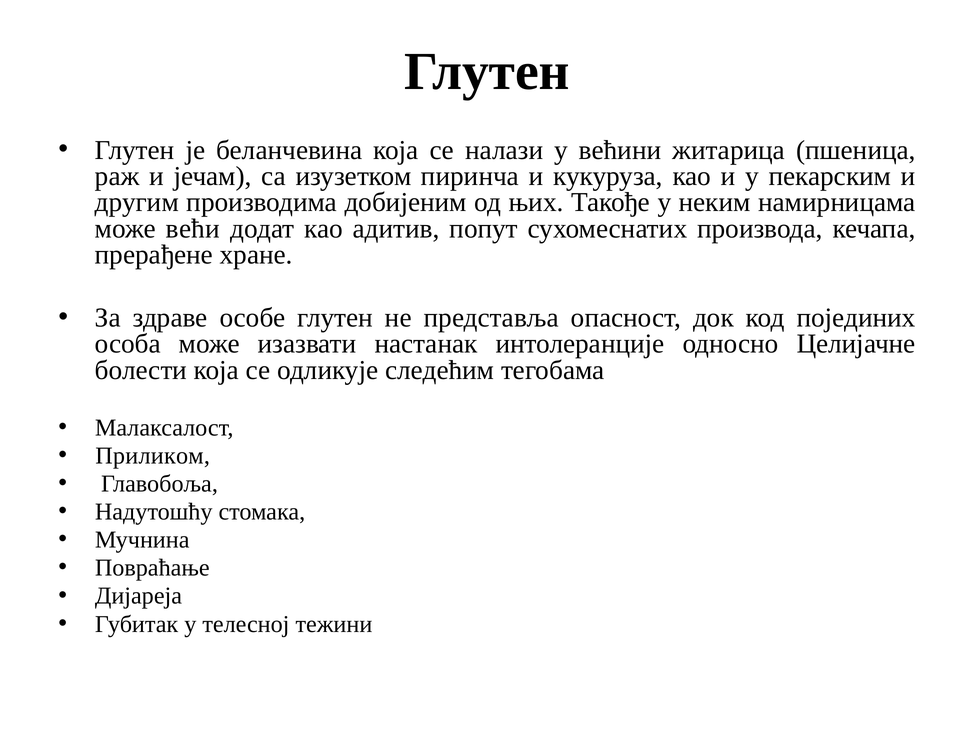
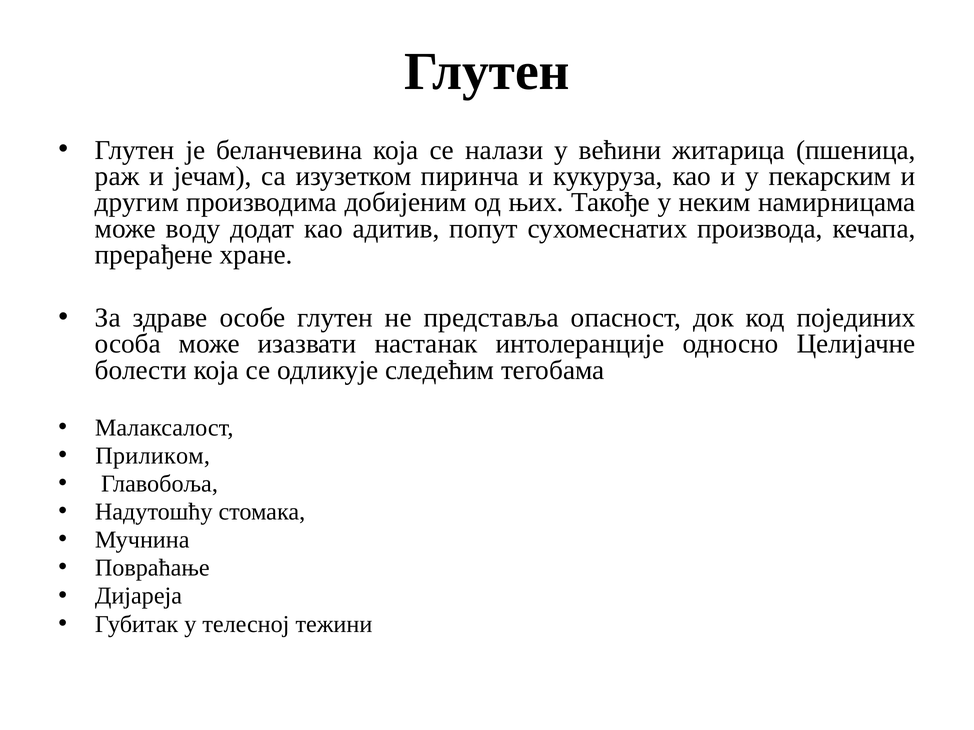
већи: већи -> воду (193, 229)
